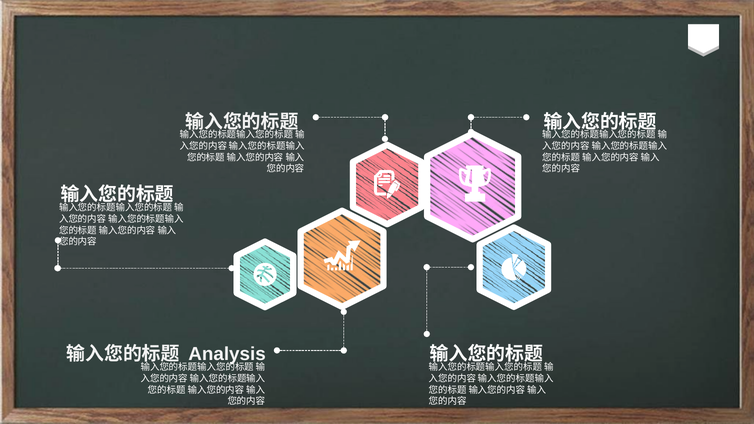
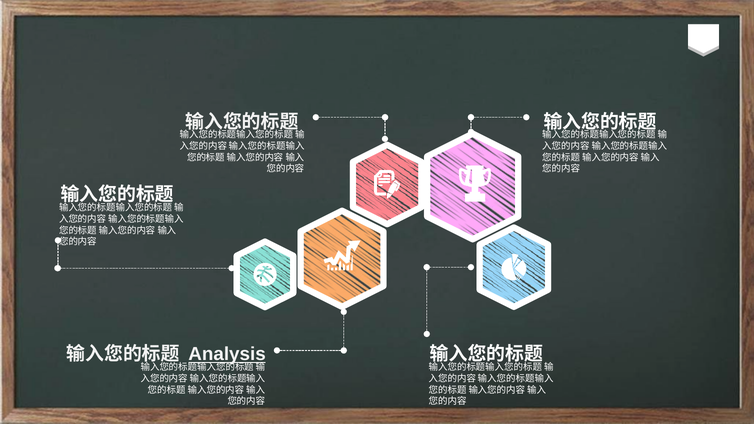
Analysis underline: none -> present (227, 354)
